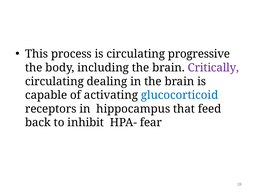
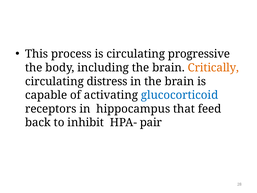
Critically colour: purple -> orange (213, 68)
dealing: dealing -> distress (107, 81)
fear: fear -> pair (151, 122)
